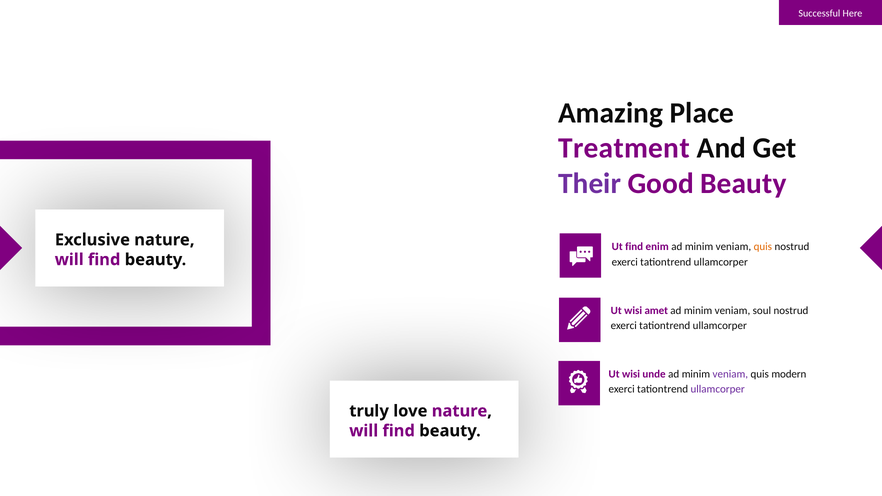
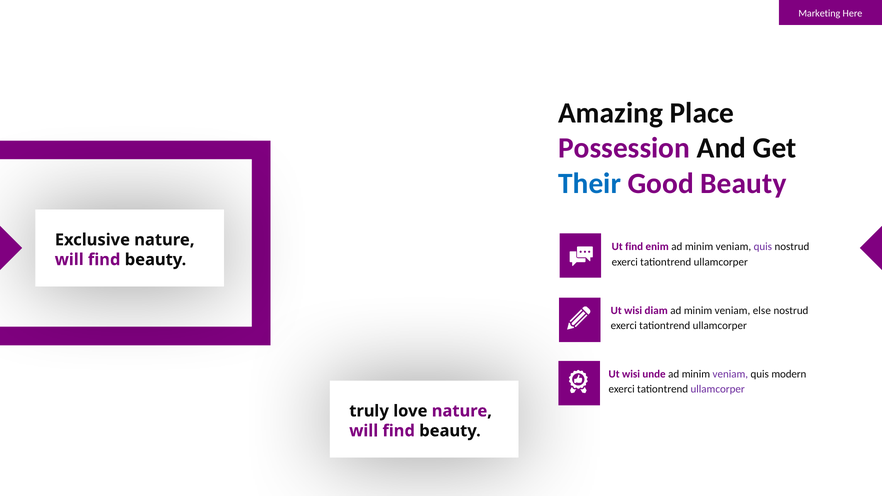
Successful: Successful -> Marketing (819, 13)
Treatment: Treatment -> Possession (624, 148)
Their colour: purple -> blue (590, 183)
quis colour: orange -> purple (763, 247)
amet: amet -> diam (656, 311)
soul: soul -> else (762, 311)
